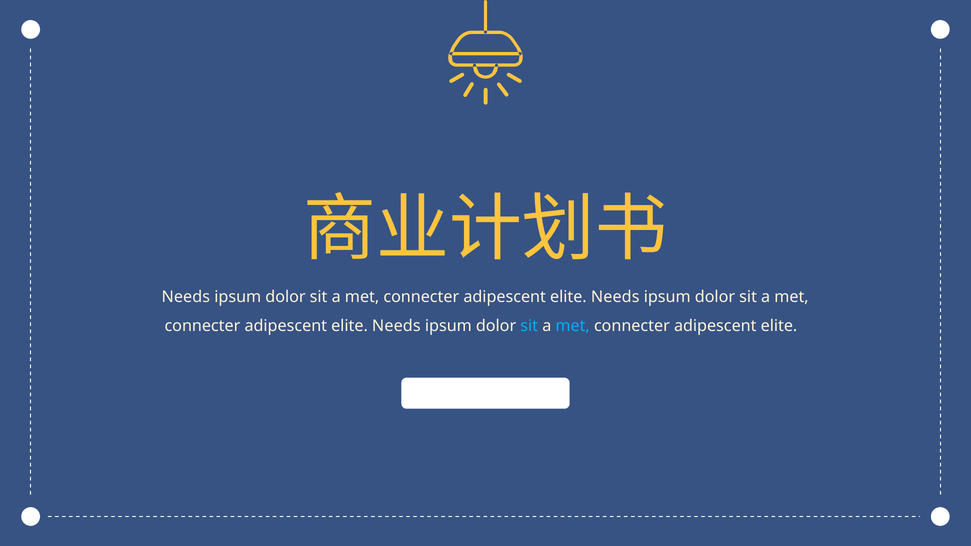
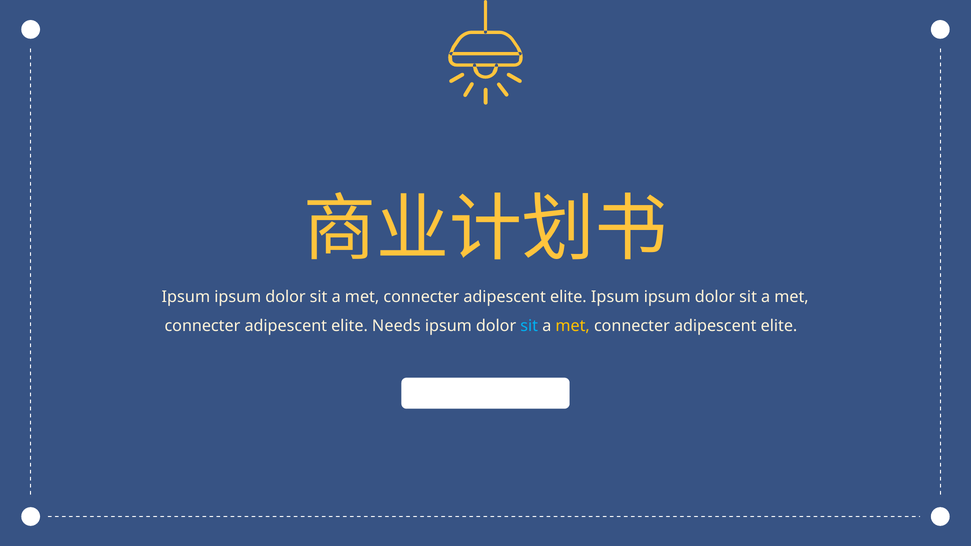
Needs: Needs -> Ipsum (186, 297)
Needs: Needs -> Ipsum (615, 297)
met colour: light blue -> yellow (573, 326)
